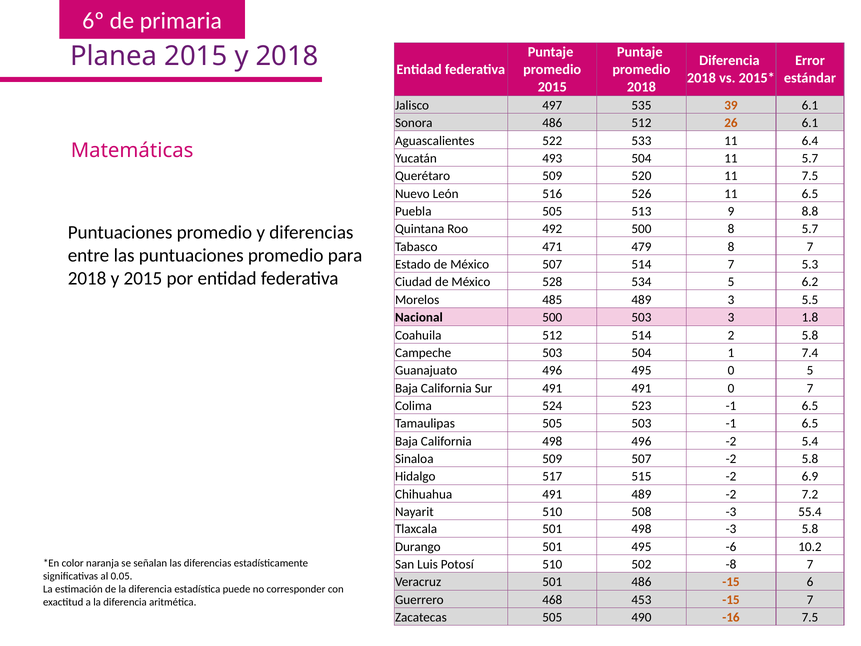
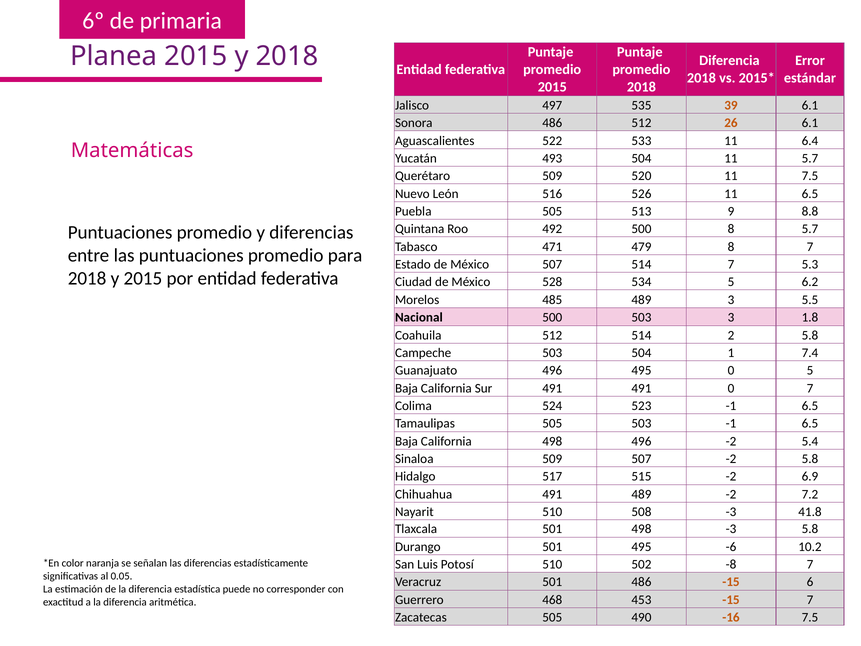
55.4: 55.4 -> 41.8 (810, 512)
